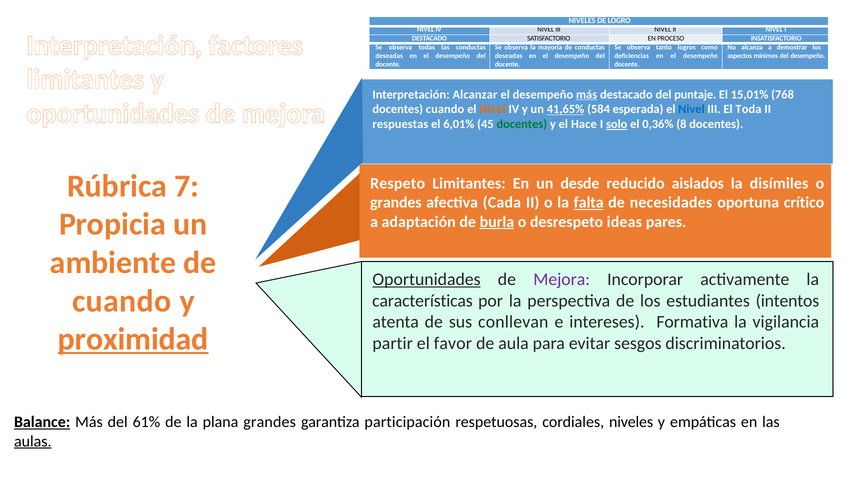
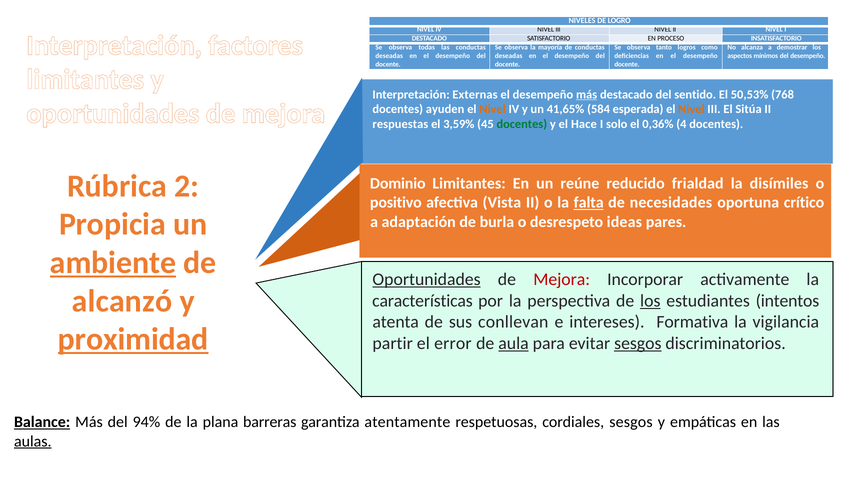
Alcanzar: Alcanzar -> Externas (475, 94)
puntaje: puntaje -> sentido (695, 94)
15,01%: 15,01% -> 50,53% (750, 94)
docentes cuando: cuando -> ayuden (445, 109)
41,65% underline: present -> none (566, 109)
Nivel colour: blue -> orange (691, 109)
Toda: Toda -> Sitúa (749, 109)
6,01%: 6,01% -> 3,59% (459, 124)
solo underline: present -> none (617, 124)
8: 8 -> 4 (681, 124)
7: 7 -> 2 (187, 186)
Respeto: Respeto -> Dominio (398, 183)
desde: desde -> reúne (580, 183)
aislados: aislados -> frialdad (698, 183)
grandes: grandes -> positivo (396, 202)
Cada: Cada -> Vista (502, 202)
burla underline: present -> none (497, 222)
ambiente underline: none -> present (113, 263)
Mejora colour: purple -> red (562, 279)
cuando: cuando -> alcanzó (122, 301)
los underline: none -> present (650, 301)
favor: favor -> error (453, 343)
aula underline: none -> present (514, 343)
sesgos underline: none -> present (638, 343)
61%: 61% -> 94% (146, 422)
plana grandes: grandes -> barreras (270, 422)
participación: participación -> atentamente (407, 422)
cordiales niveles: niveles -> sesgos (631, 422)
